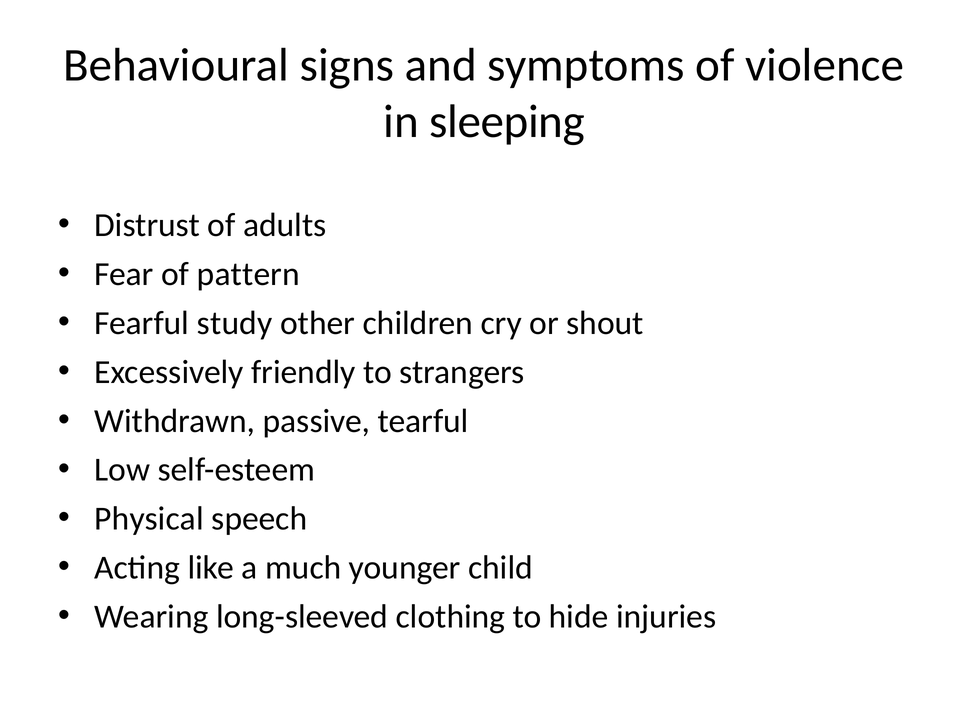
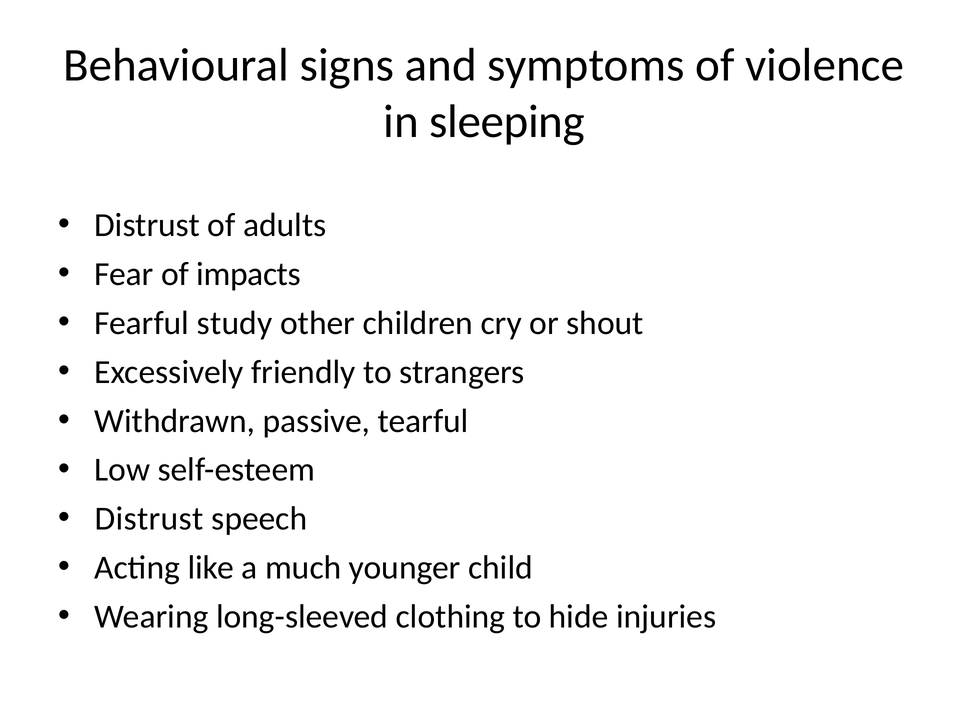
pattern: pattern -> impacts (249, 274)
Physical: Physical -> Distrust (149, 519)
